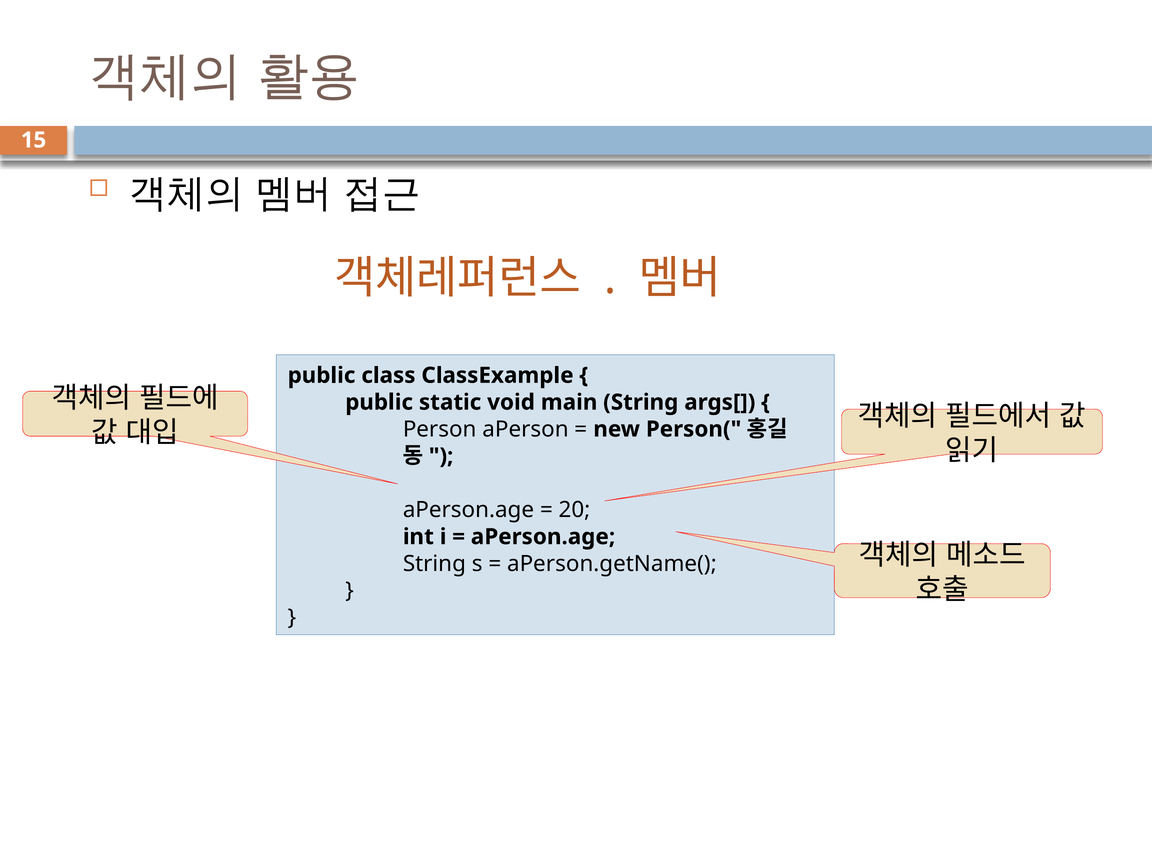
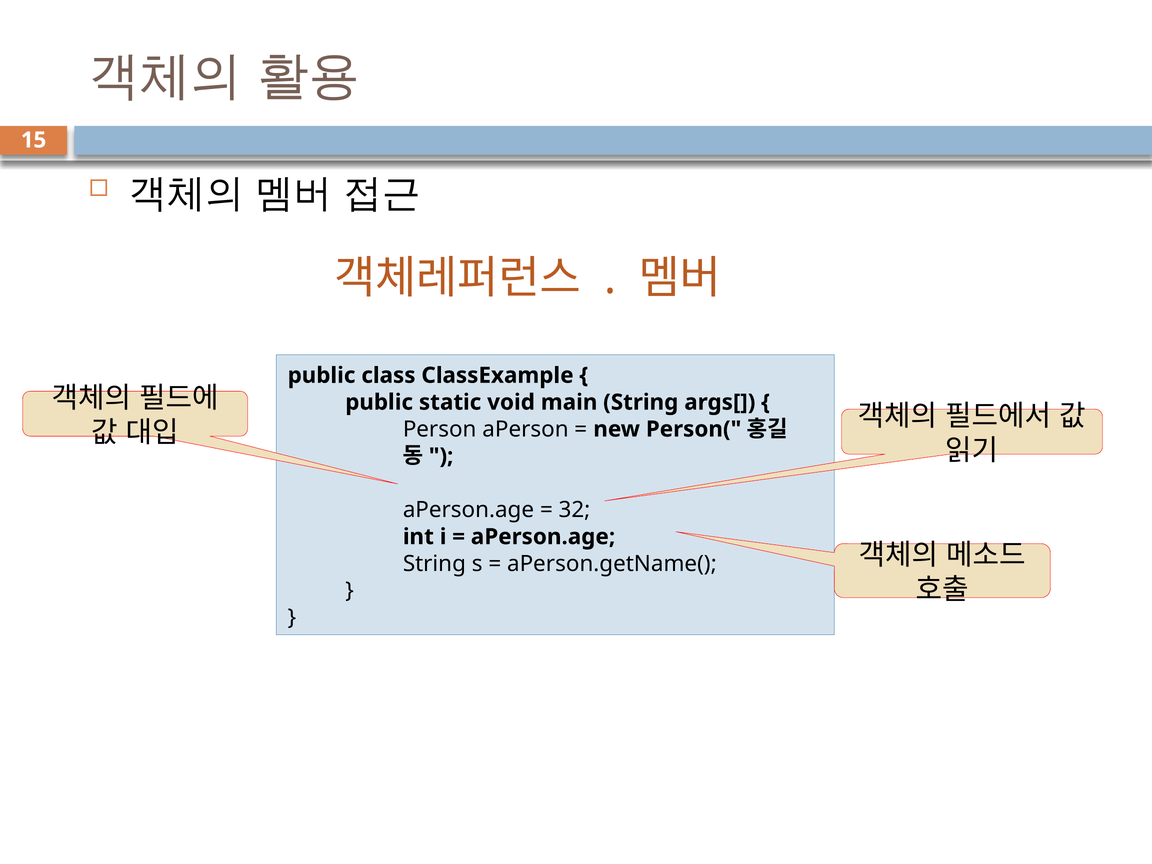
20: 20 -> 32 (574, 510)
